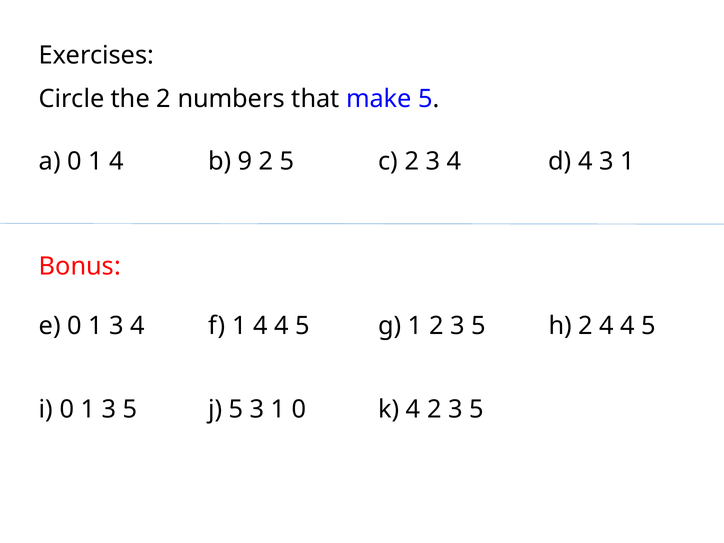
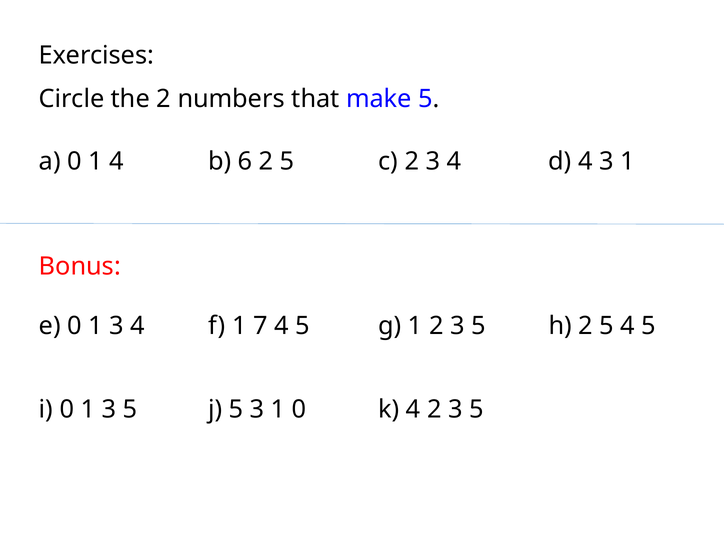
9: 9 -> 6 (245, 161)
f 1 4: 4 -> 7 (260, 326)
h 2 4: 4 -> 5 (606, 326)
